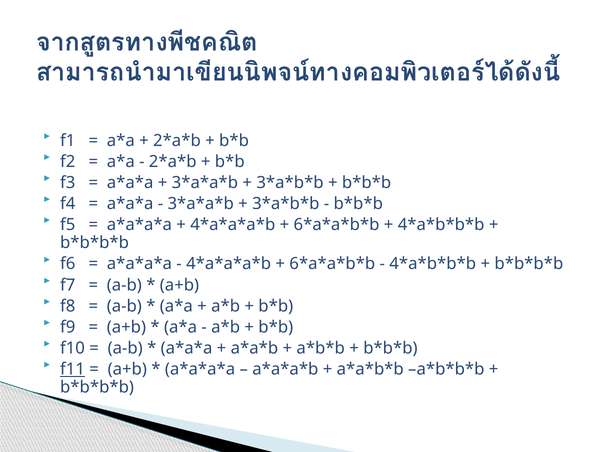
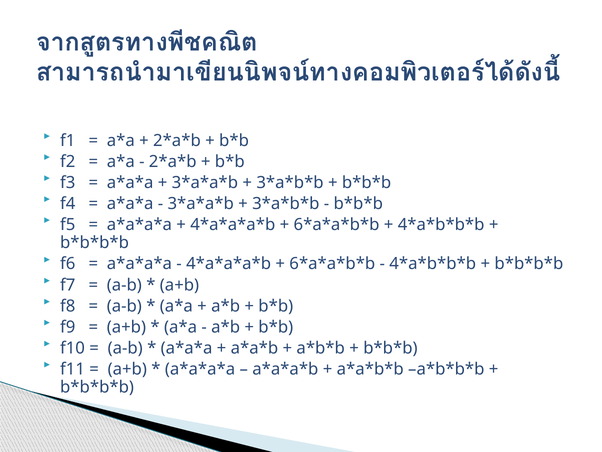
f11 underline: present -> none (73, 369)
